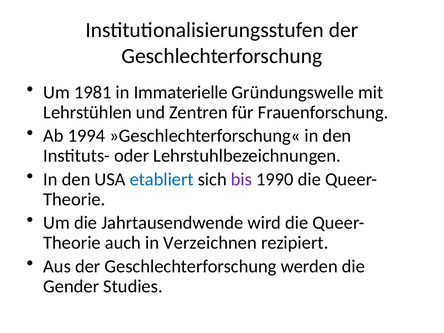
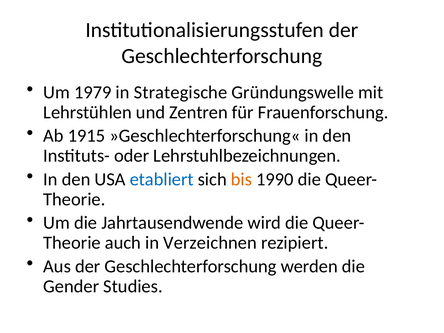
1981: 1981 -> 1979 (93, 92)
Immaterielle: Immaterielle -> Strategische (181, 92)
1994: 1994 -> 1915 (87, 136)
bis colour: purple -> orange (241, 179)
